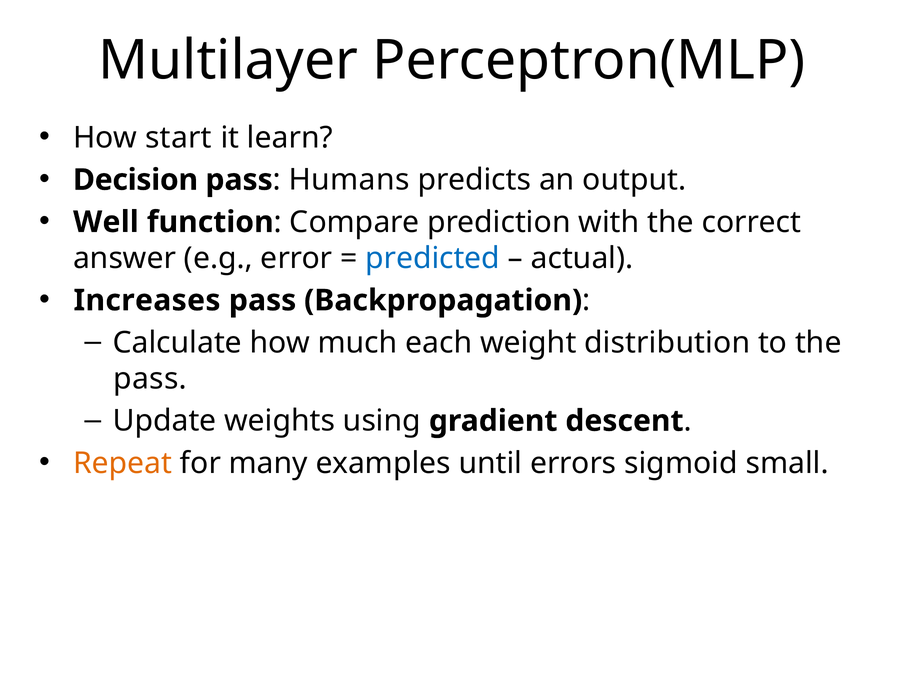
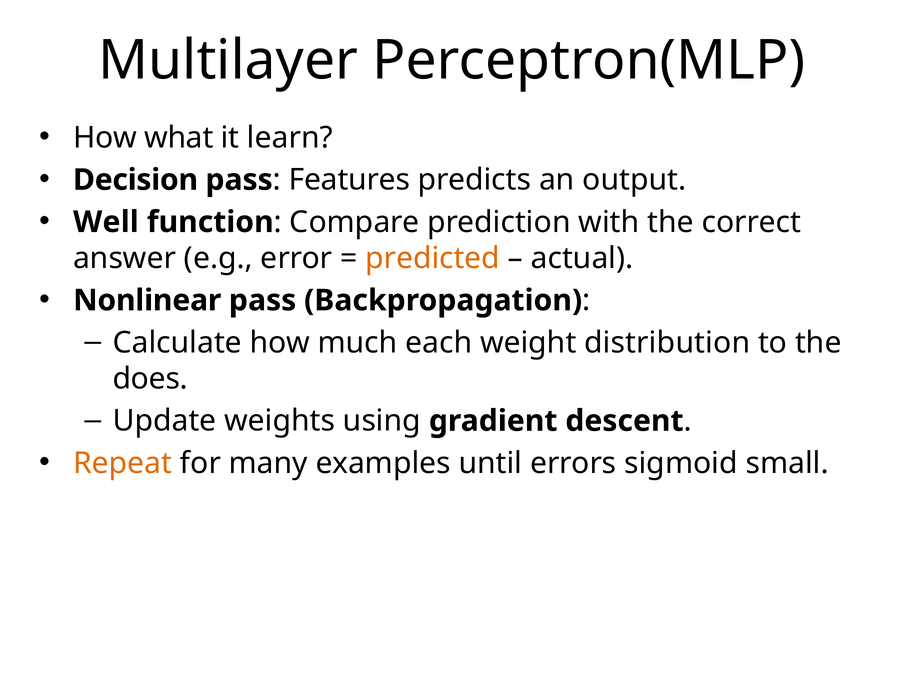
start: start -> what (179, 138)
Humans: Humans -> Features (349, 180)
predicted colour: blue -> orange (433, 258)
Increases: Increases -> Nonlinear (147, 300)
pass: pass -> does (150, 379)
